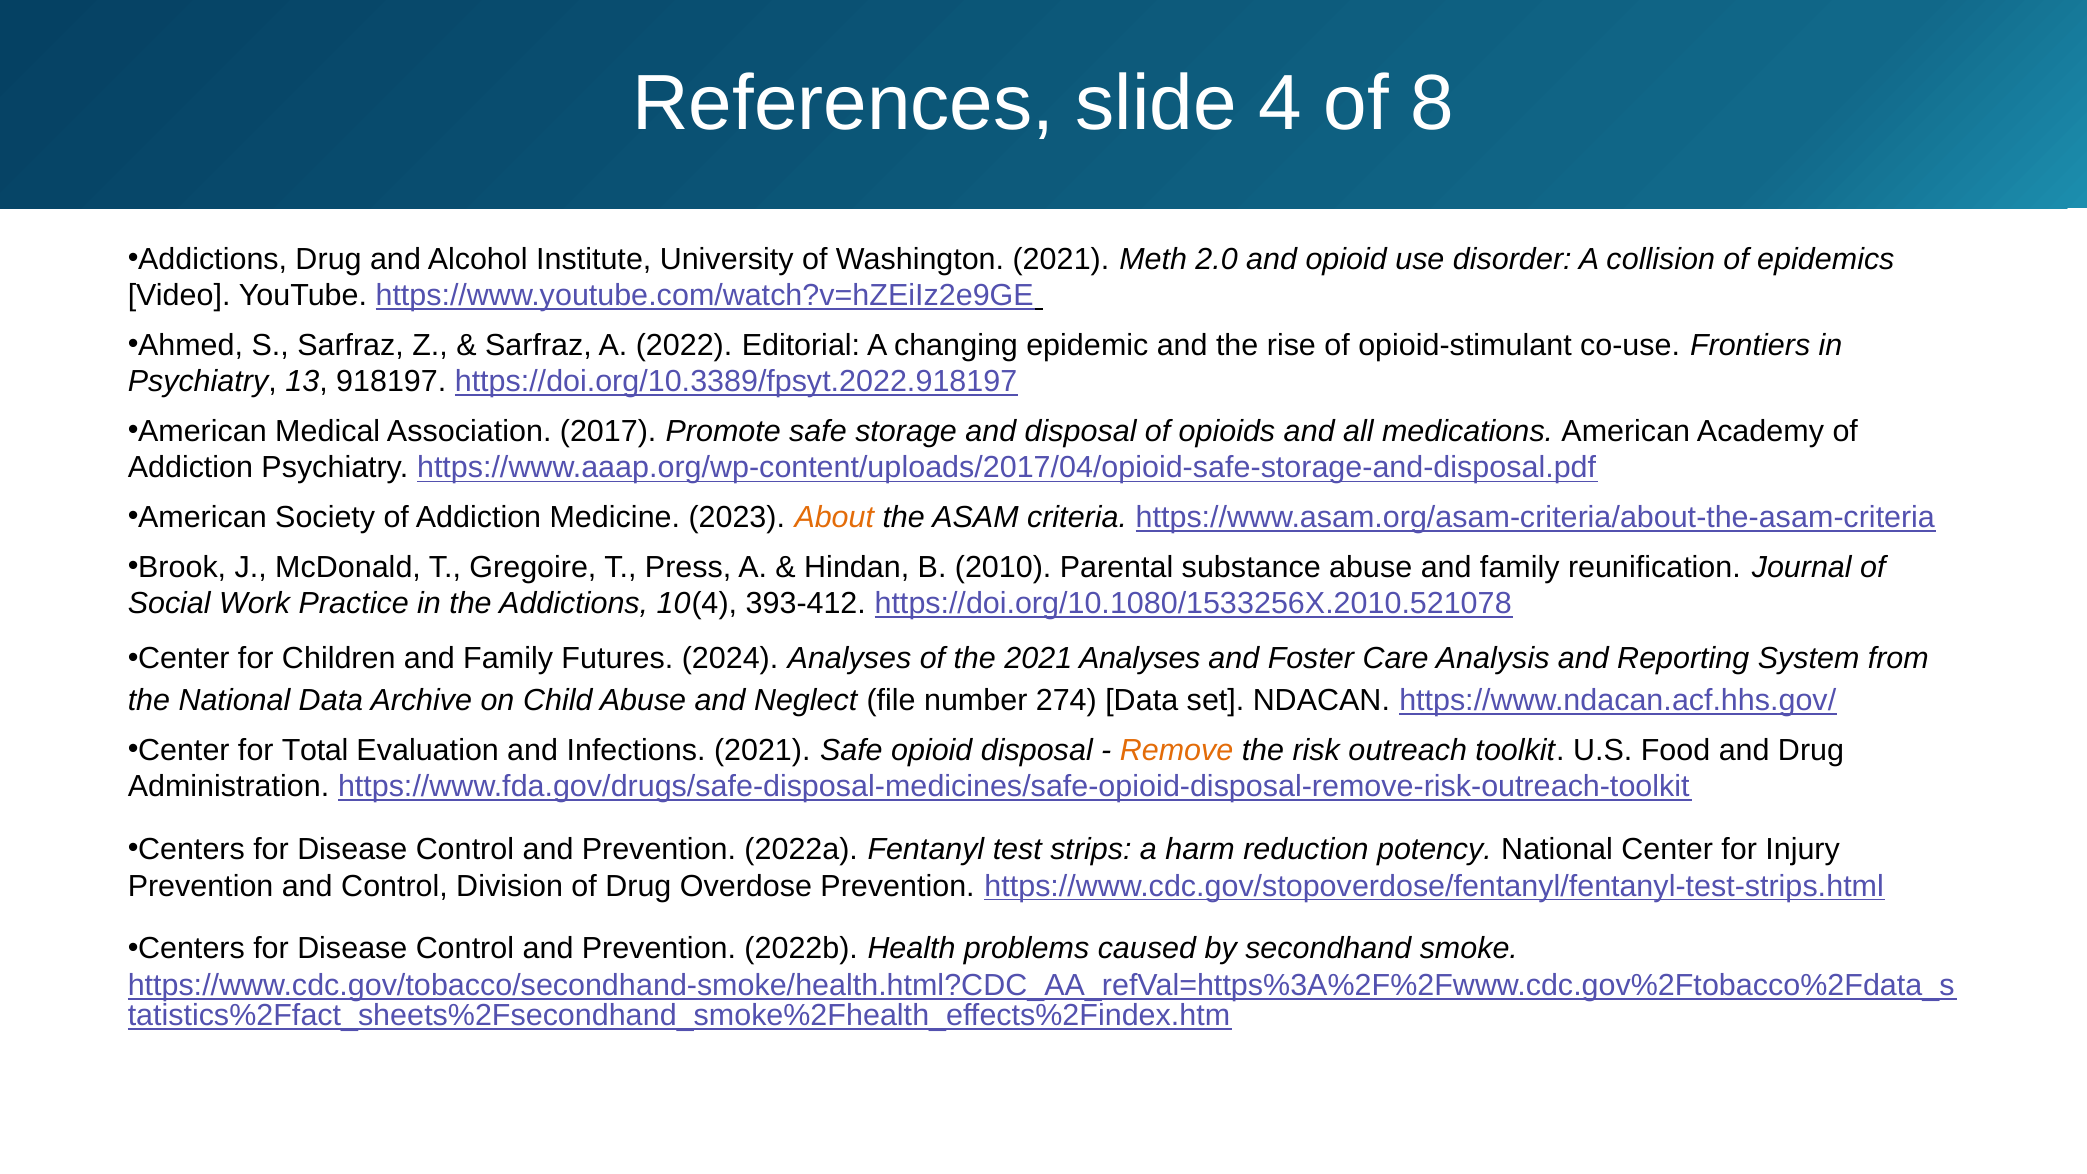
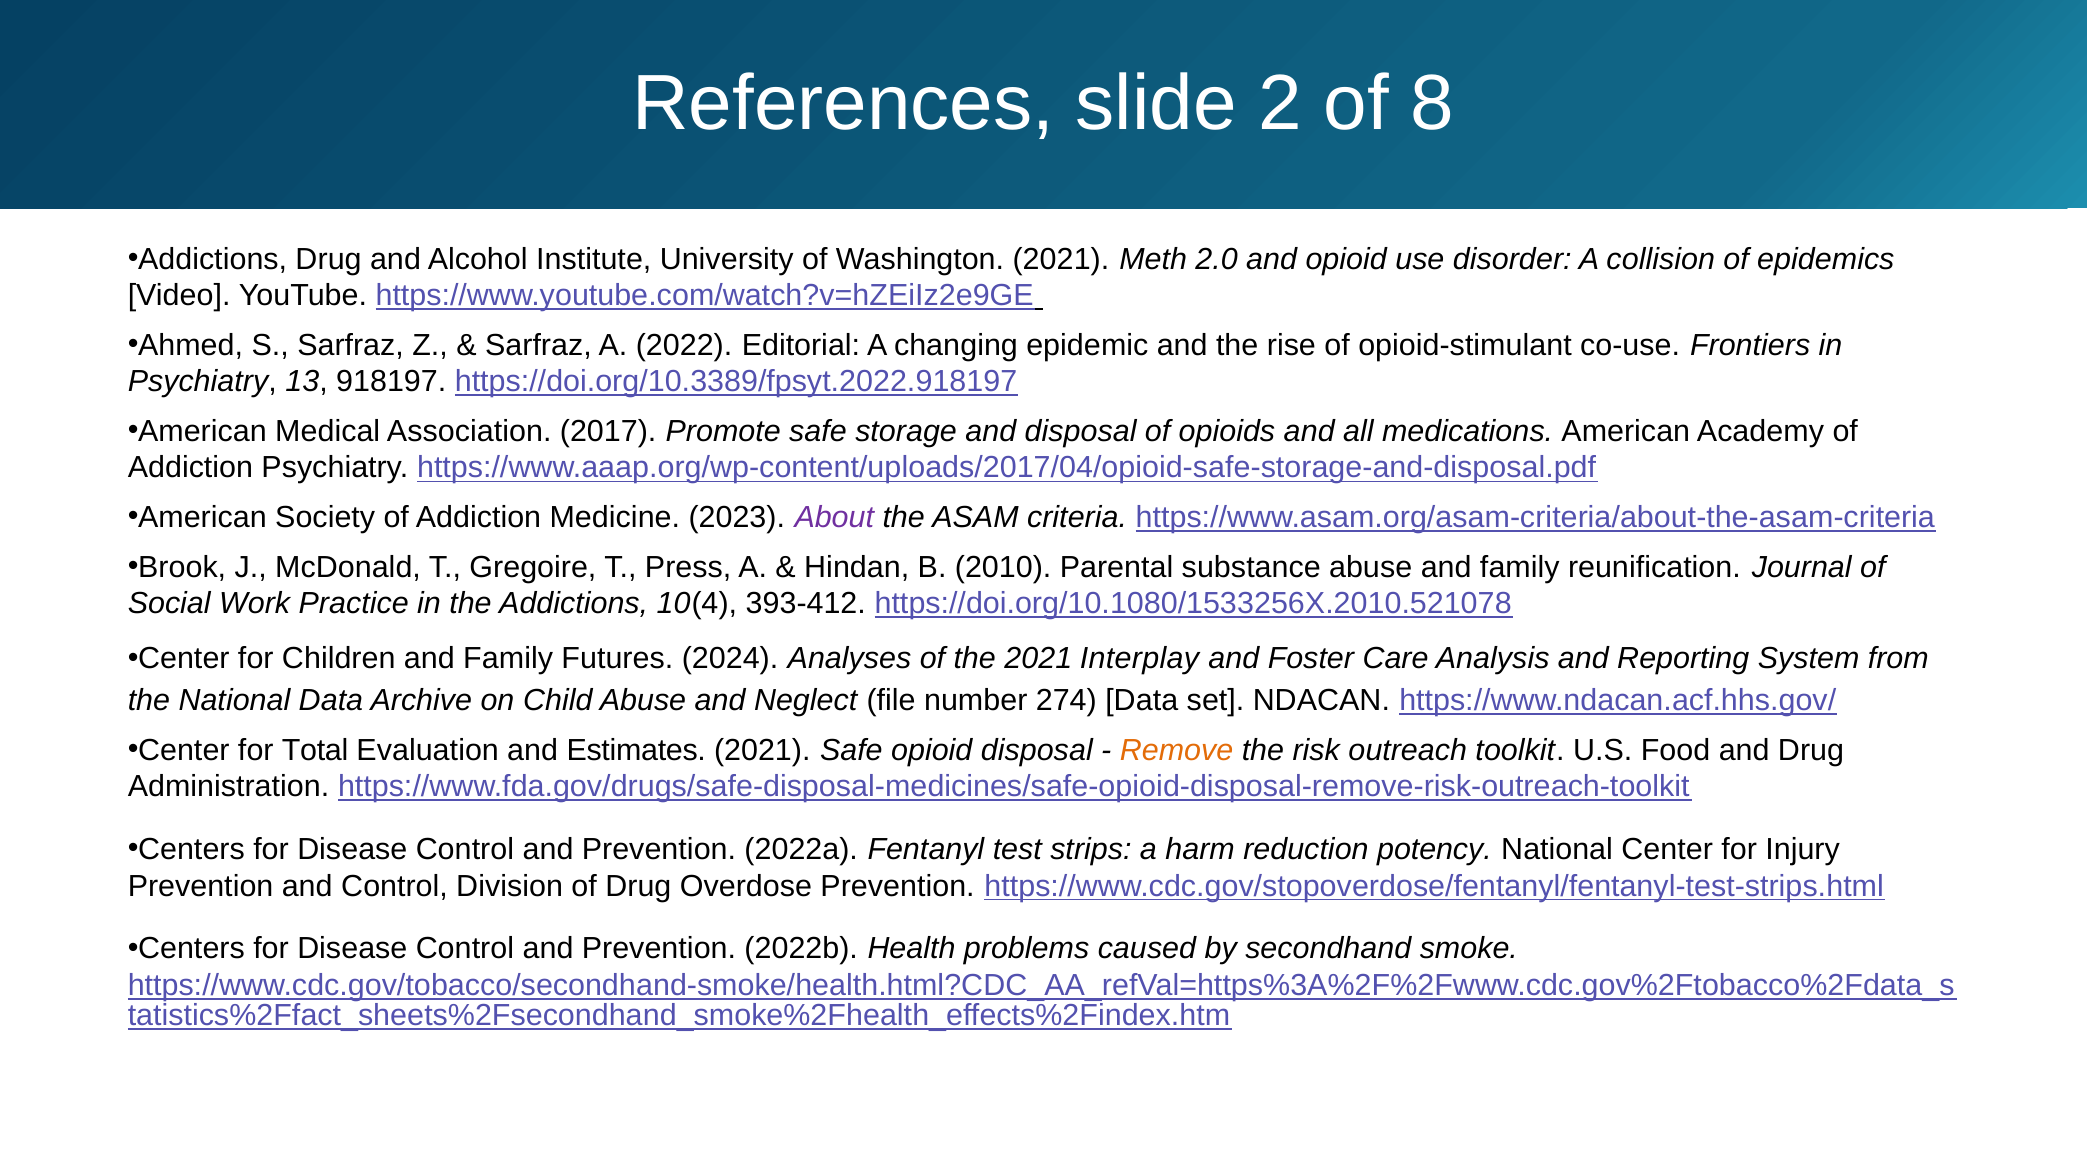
4: 4 -> 2 (1280, 104)
About colour: orange -> purple (834, 518)
2021 Analyses: Analyses -> Interplay (1139, 659)
Infections: Infections -> Estimates (636, 750)
